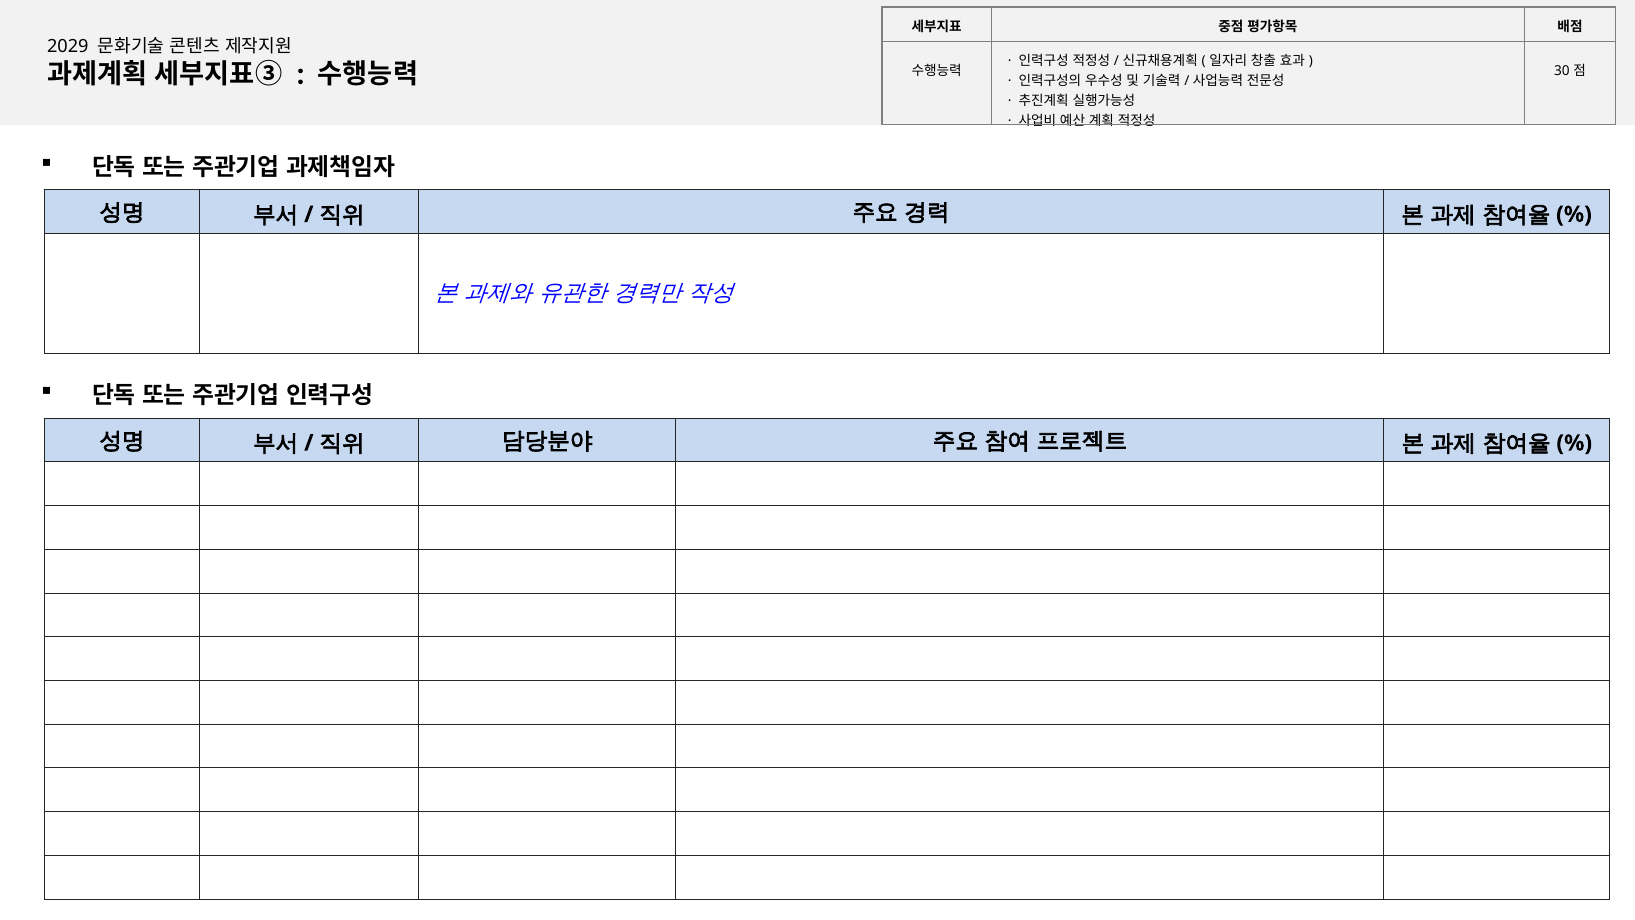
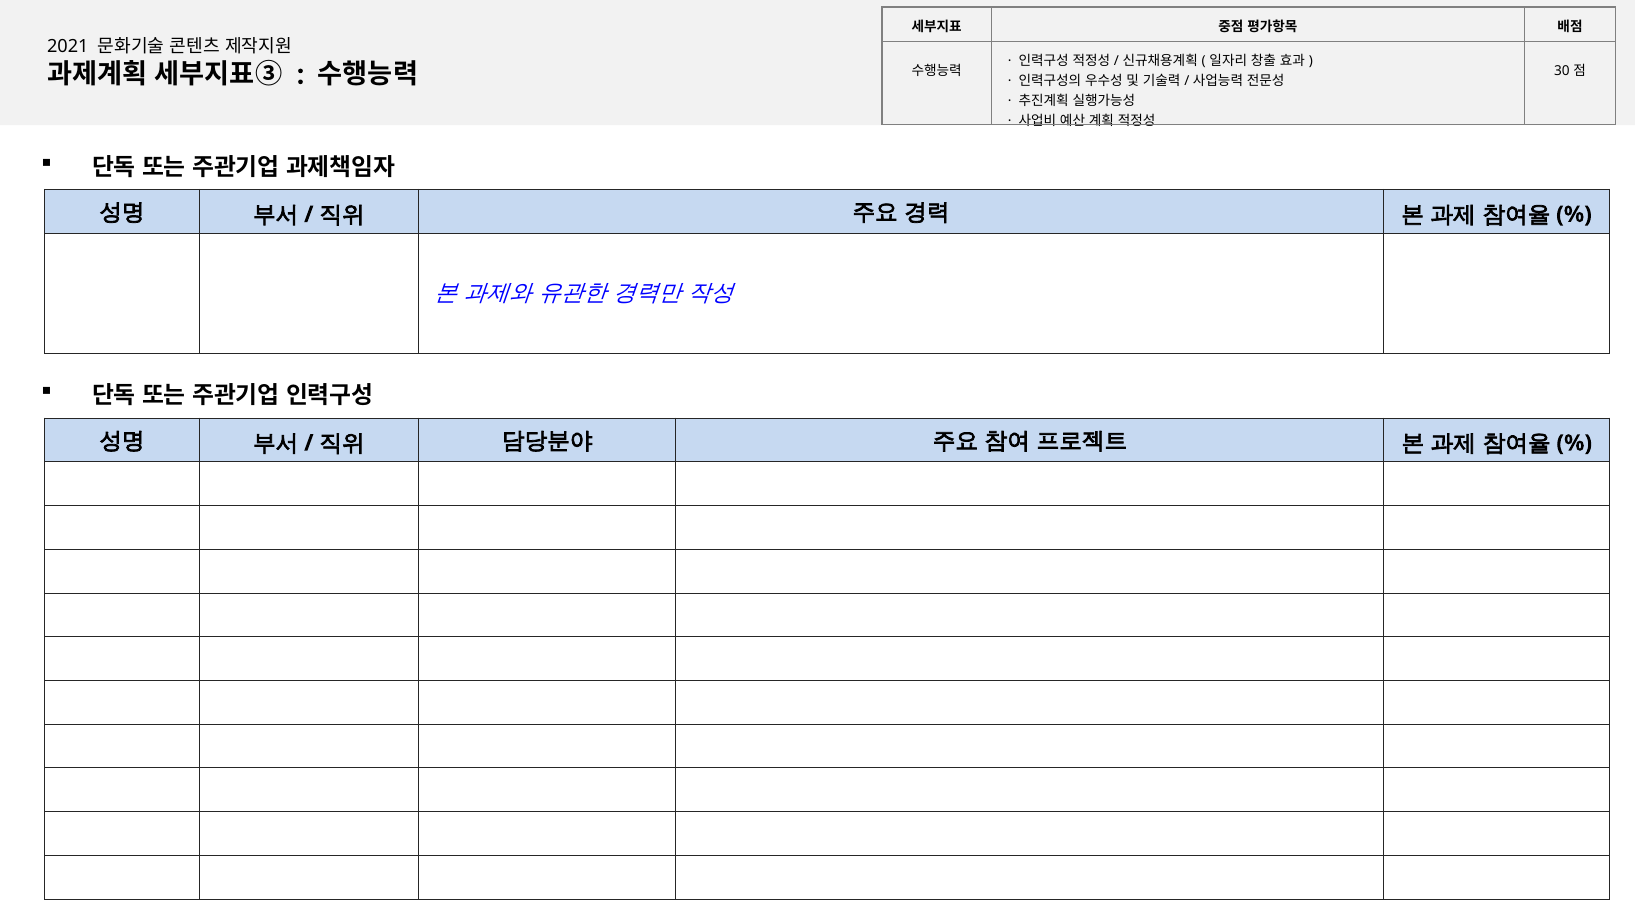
2029: 2029 -> 2021 (68, 47)
